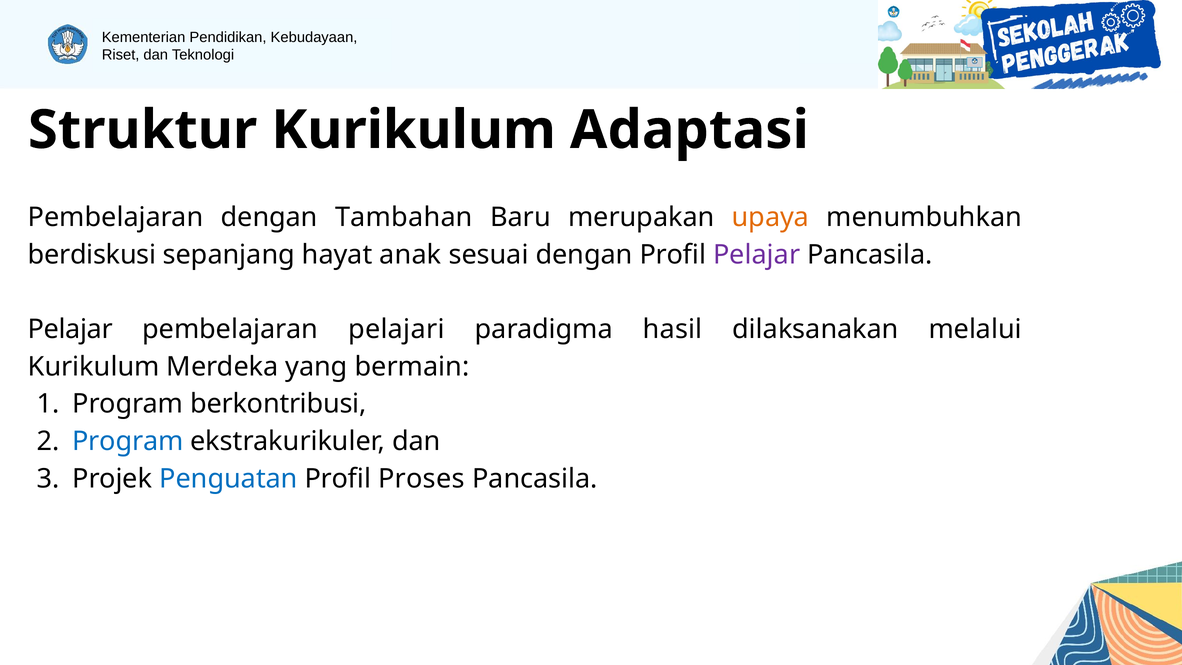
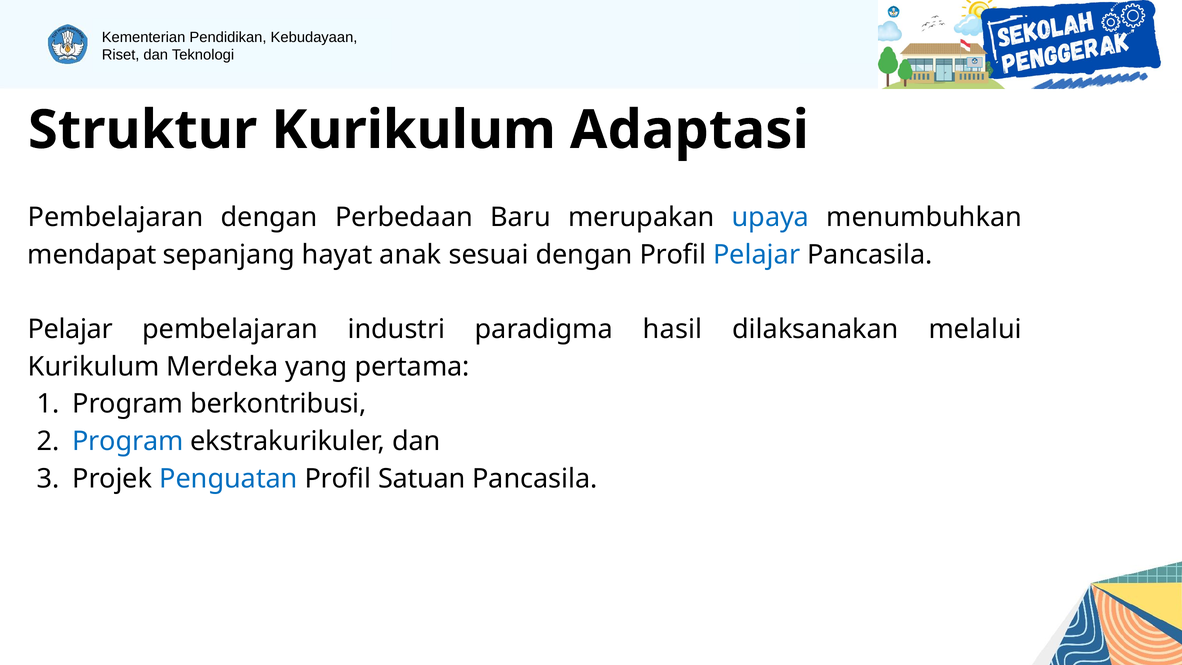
Tambahan: Tambahan -> Perbedaan (404, 217)
upaya colour: orange -> blue (770, 217)
berdiskusi: berdiskusi -> mendapat (92, 255)
Pelajar colour: purple -> blue (757, 255)
pelajari: pelajari -> industri (397, 329)
bermain: bermain -> pertama (412, 367)
Proses: Proses -> Satuan (422, 479)
